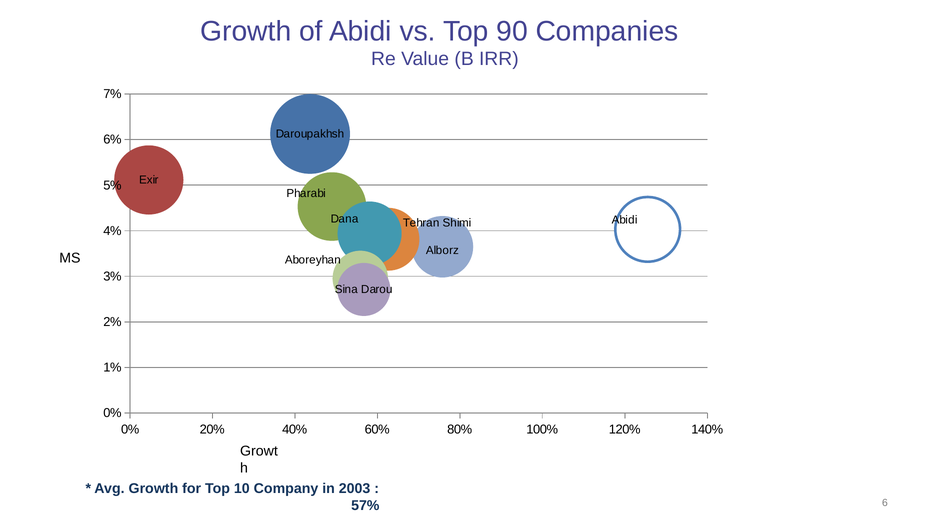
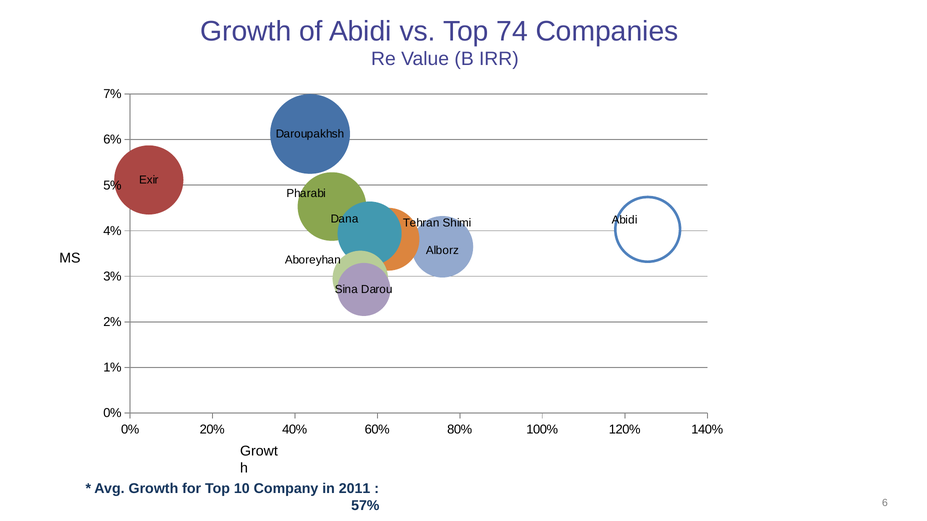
90: 90 -> 74 (512, 31)
2003: 2003 -> 2011 (355, 489)
